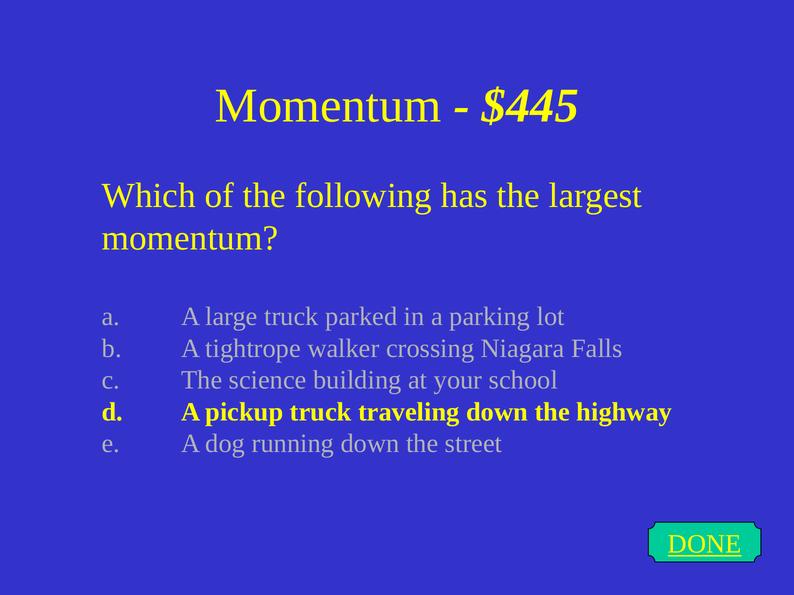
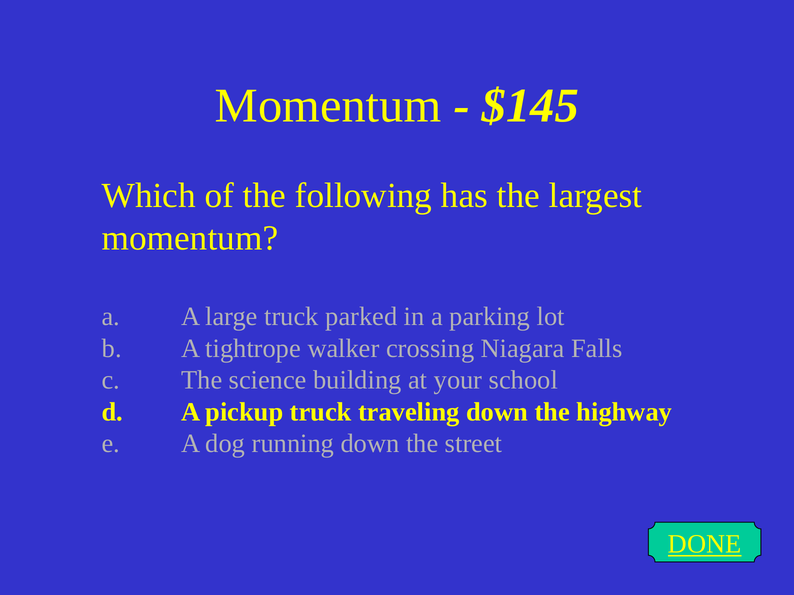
$445: $445 -> $145 (530, 106)
